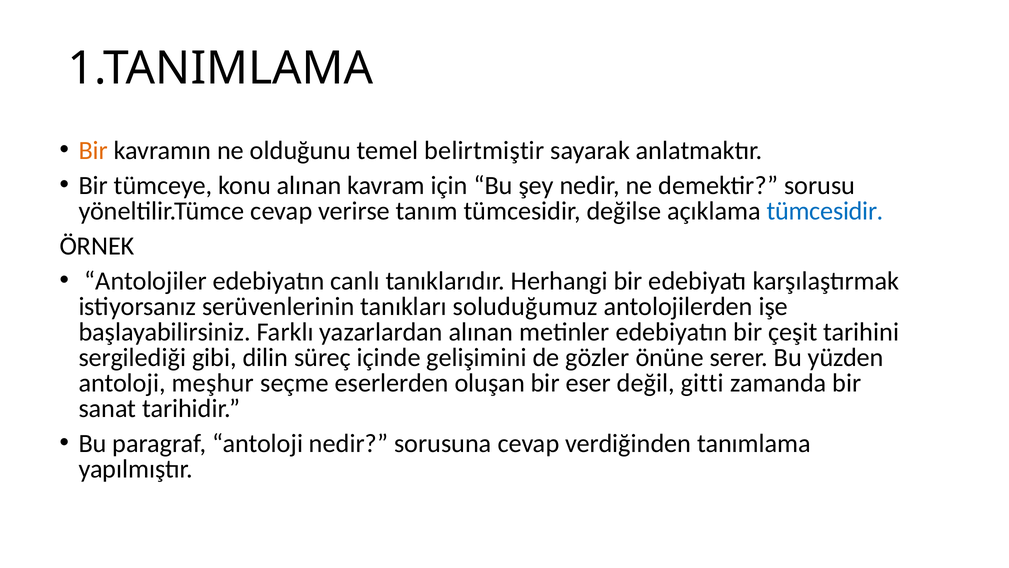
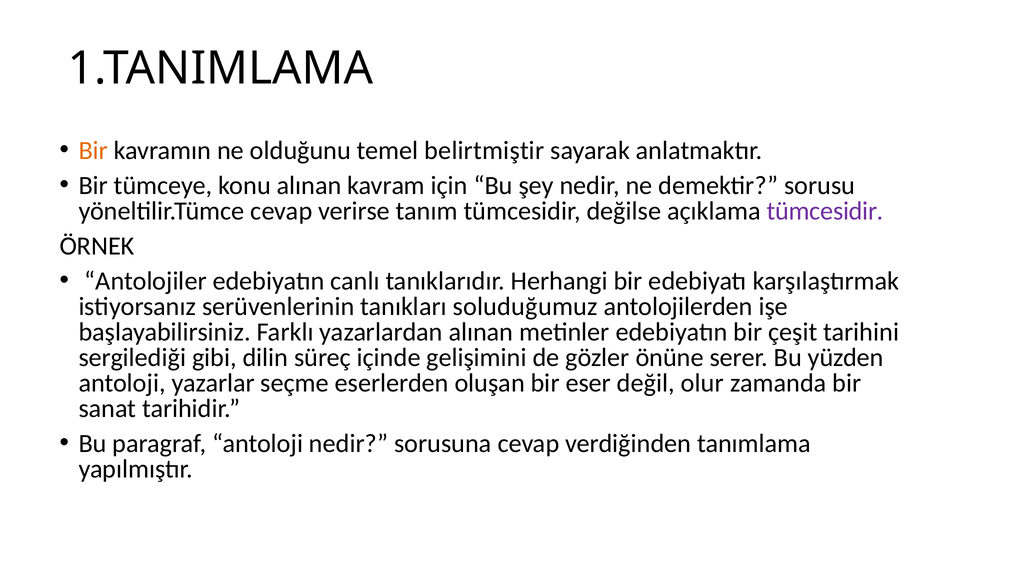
tümcesidir colour: blue -> purple (825, 211)
meşhur: meşhur -> yazarlar (213, 383)
gitti: gitti -> olur (702, 383)
